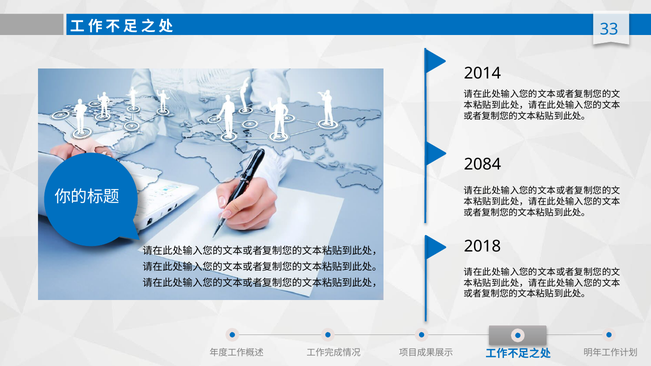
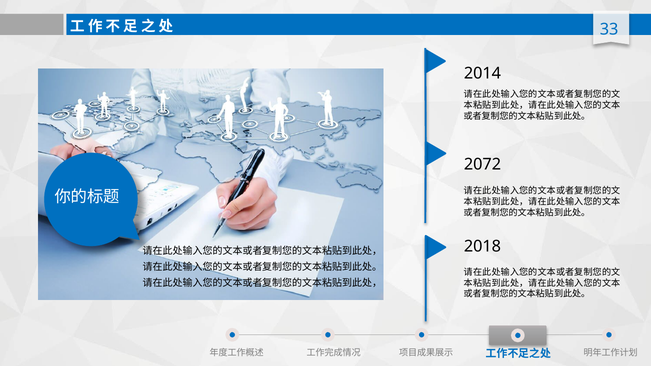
2084: 2084 -> 2072 (482, 164)
